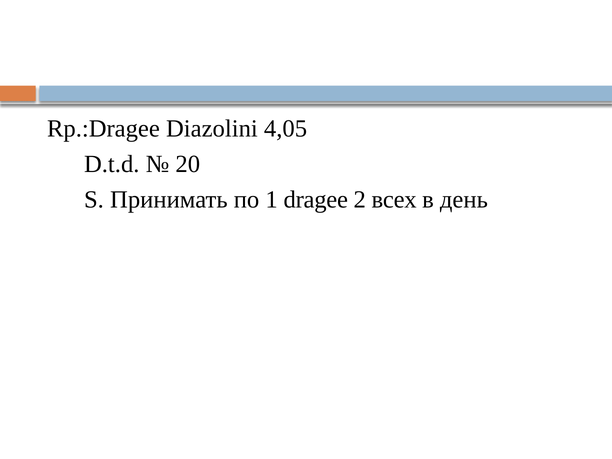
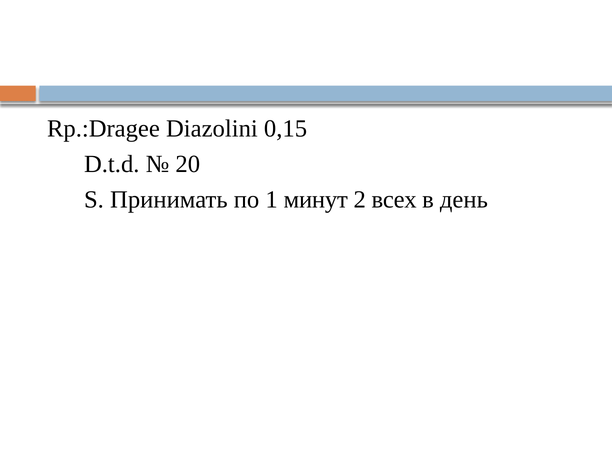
4,05: 4,05 -> 0,15 (286, 129)
dragee: dragee -> минут (316, 200)
